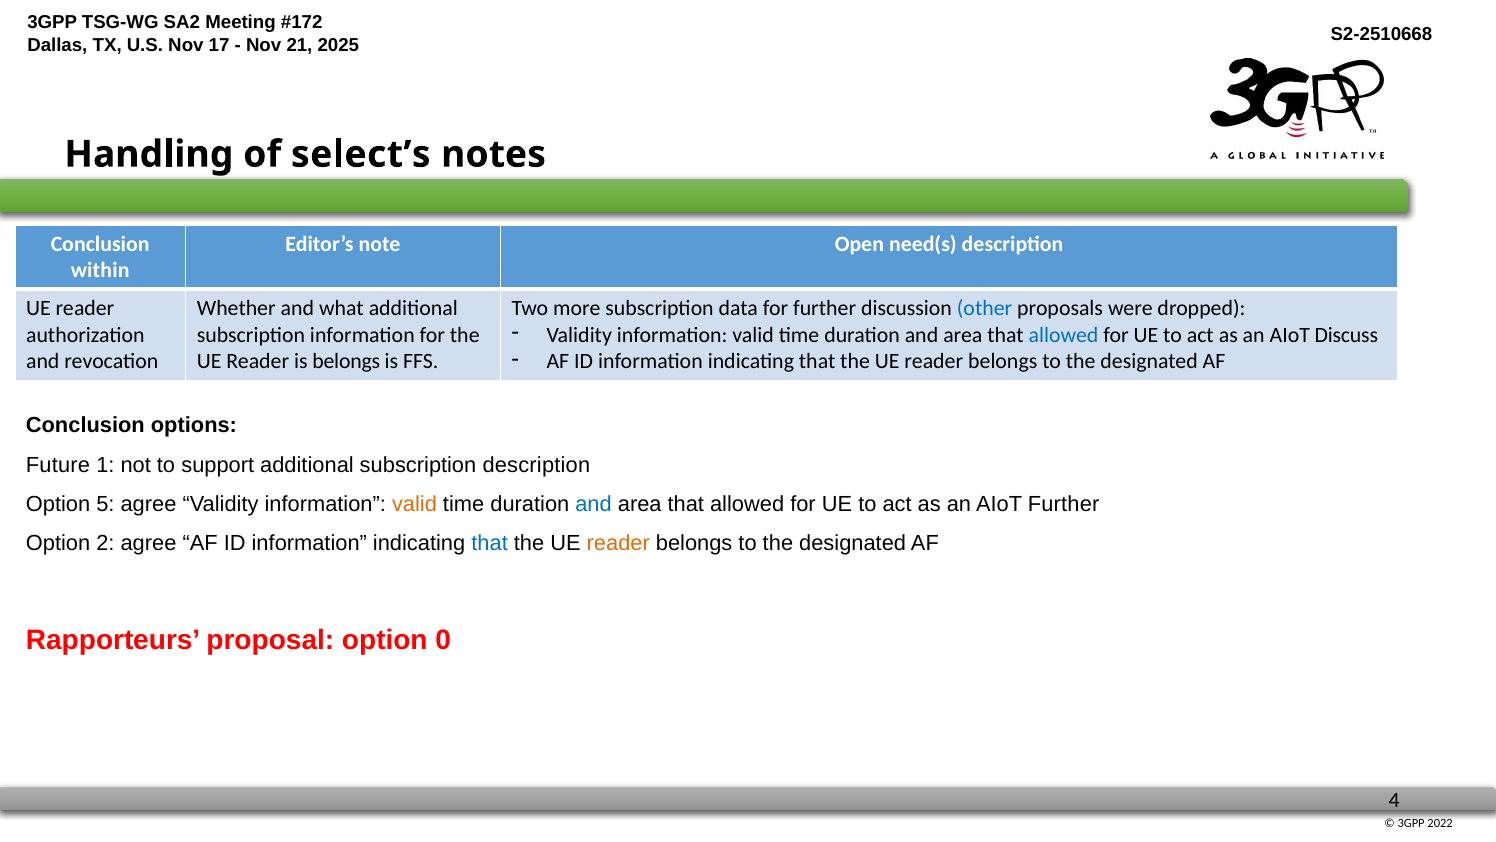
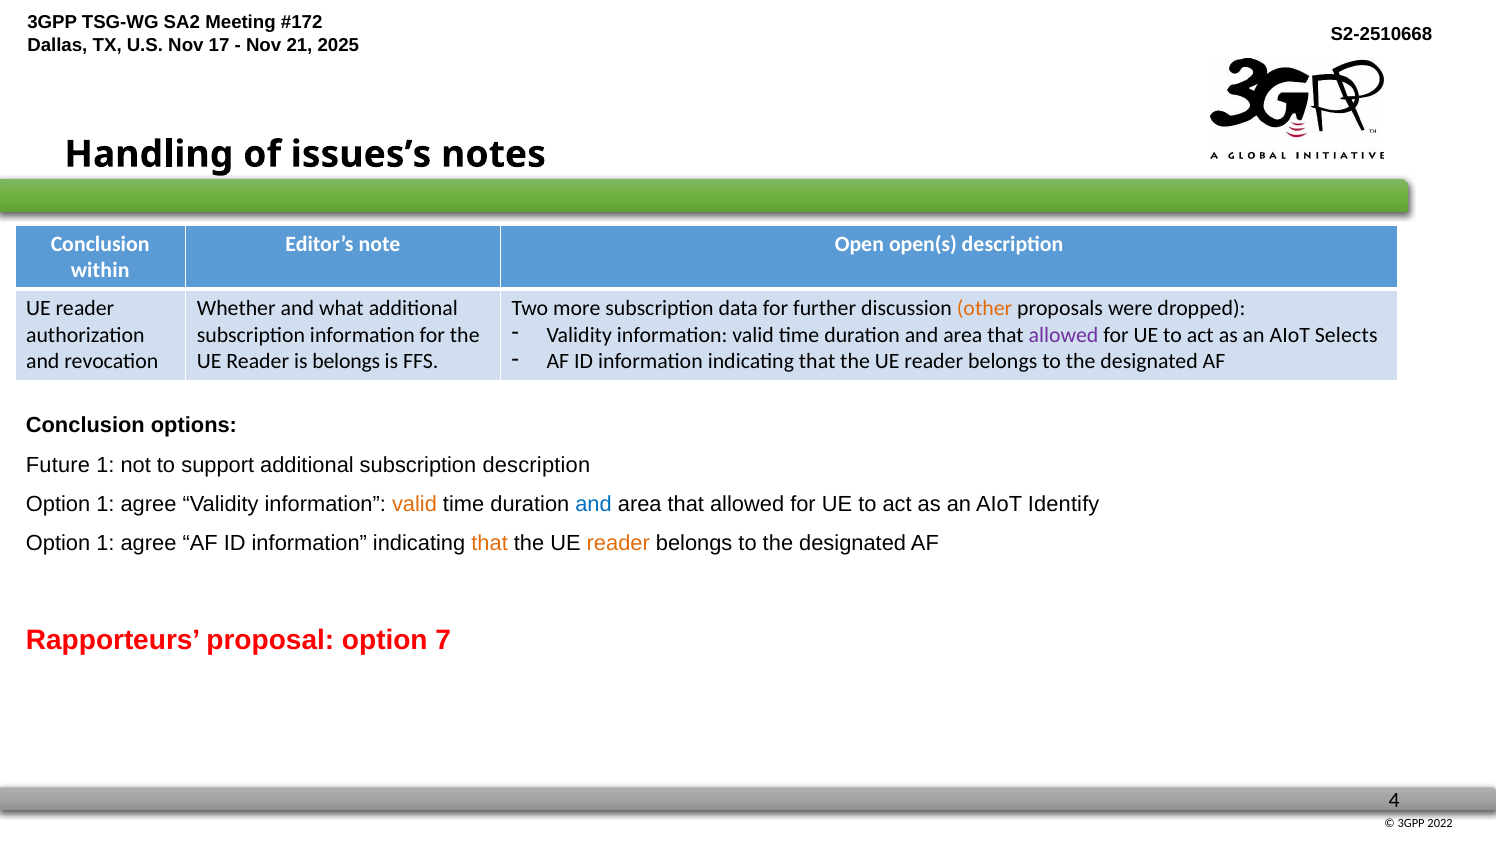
select’s: select’s -> issues’s (361, 154)
need(s: need(s -> open(s (923, 244)
other colour: blue -> orange (985, 308)
allowed colour: blue -> purple (1064, 335)
Discuss: Discuss -> Selects (1346, 335)
5: 5 -> 1 (105, 504)
AIoT Further: Further -> Identify (1064, 504)
2: 2 -> 1 (105, 543)
that colour: blue -> orange (490, 543)
0: 0 -> 7 (443, 640)
